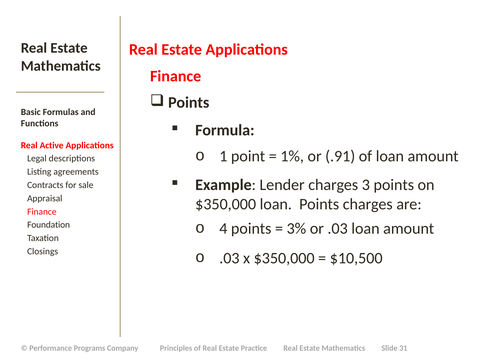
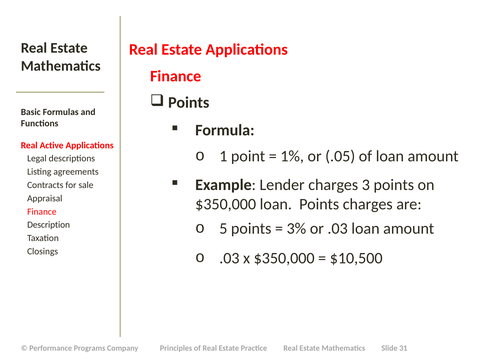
.91: .91 -> .05 (340, 156)
Foundation: Foundation -> Description (49, 225)
4: 4 -> 5 (223, 229)
